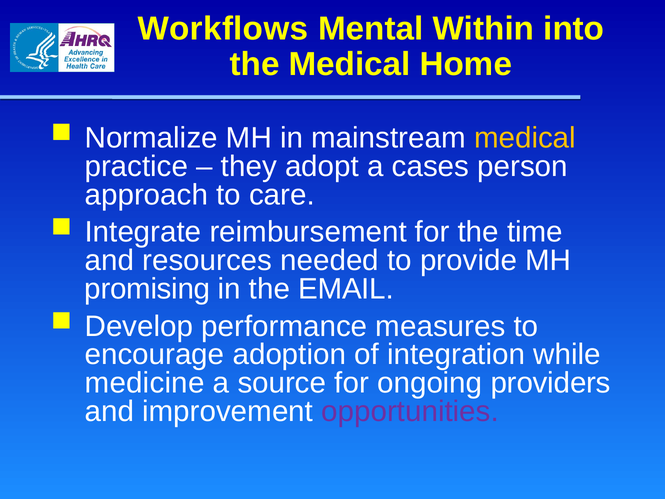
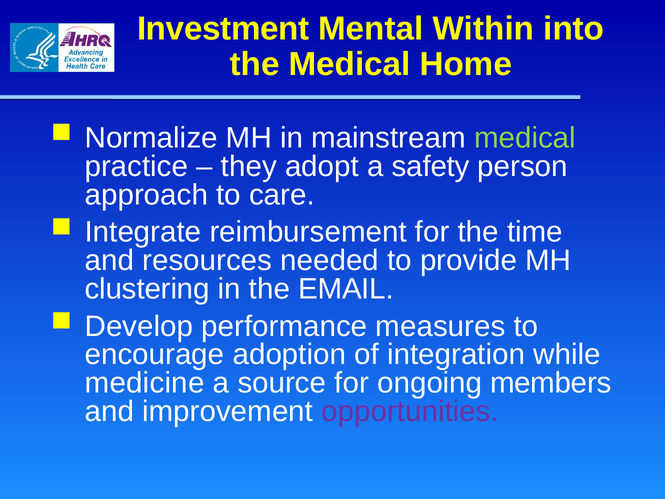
Workflows: Workflows -> Investment (223, 29)
medical colour: yellow -> light green (525, 138)
cases: cases -> safety (431, 166)
promising: promising -> clustering (147, 289)
providers: providers -> members (551, 383)
